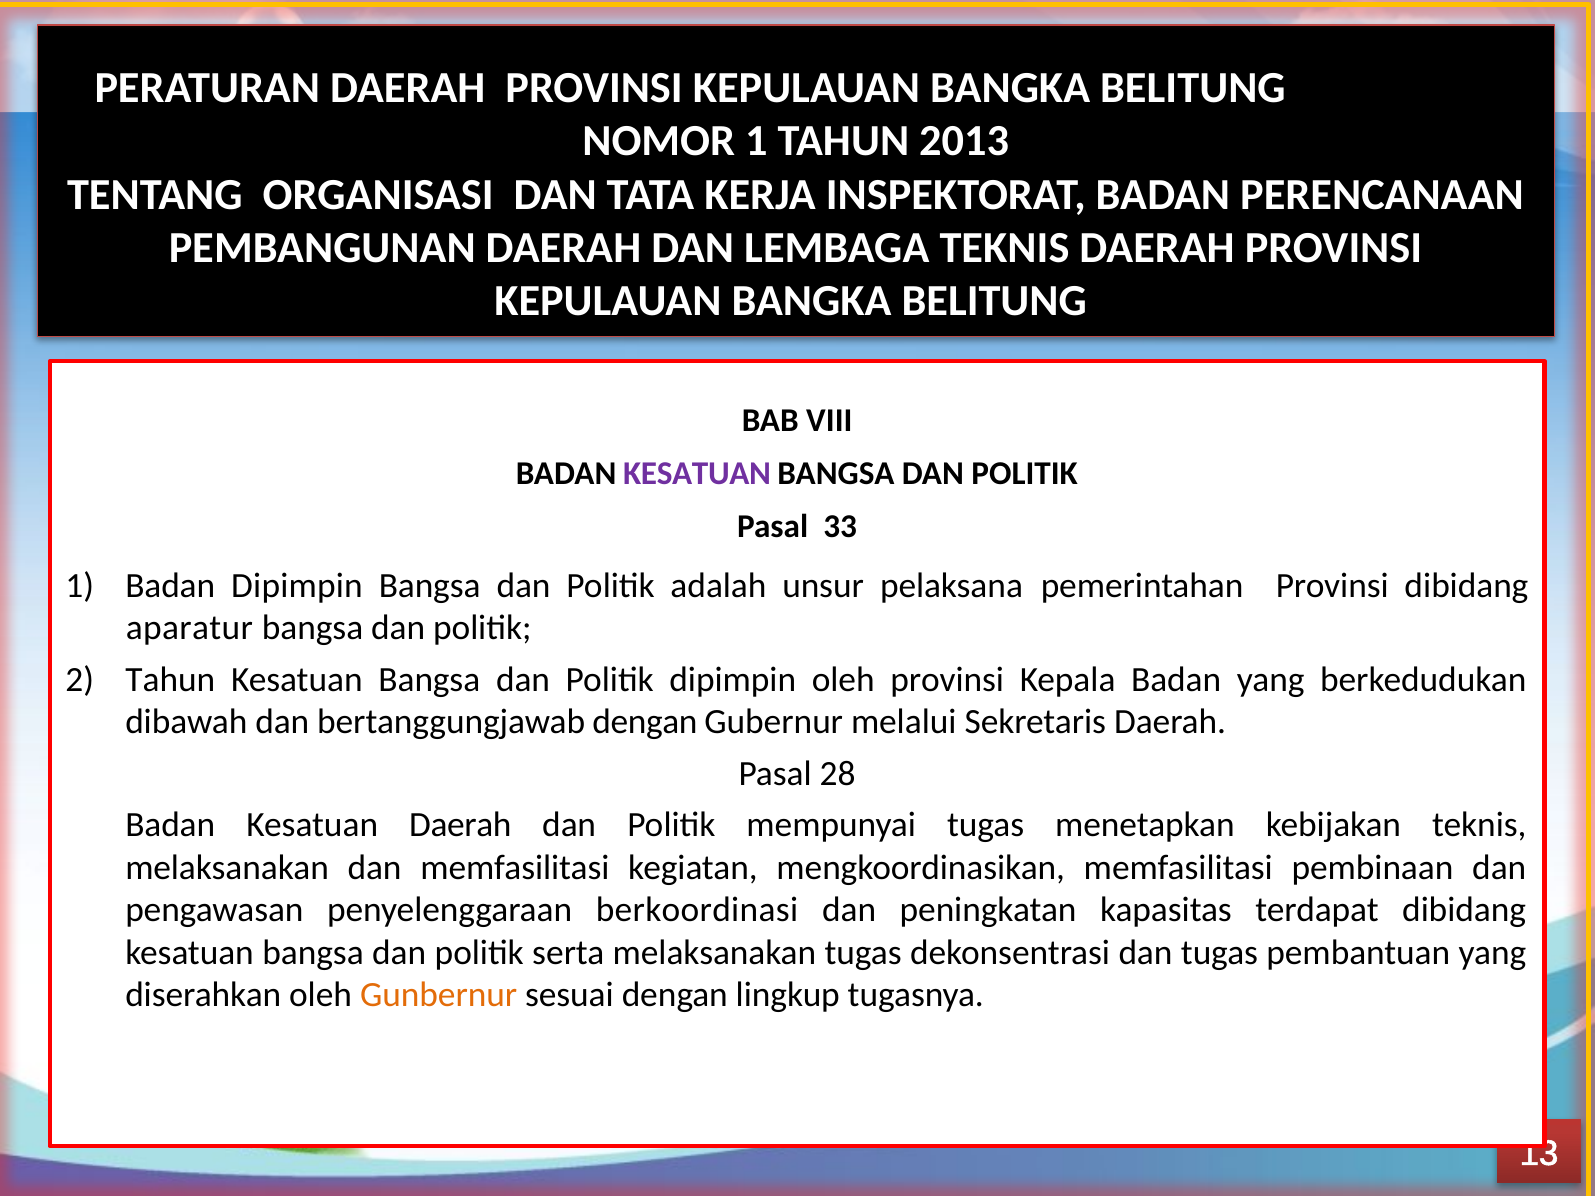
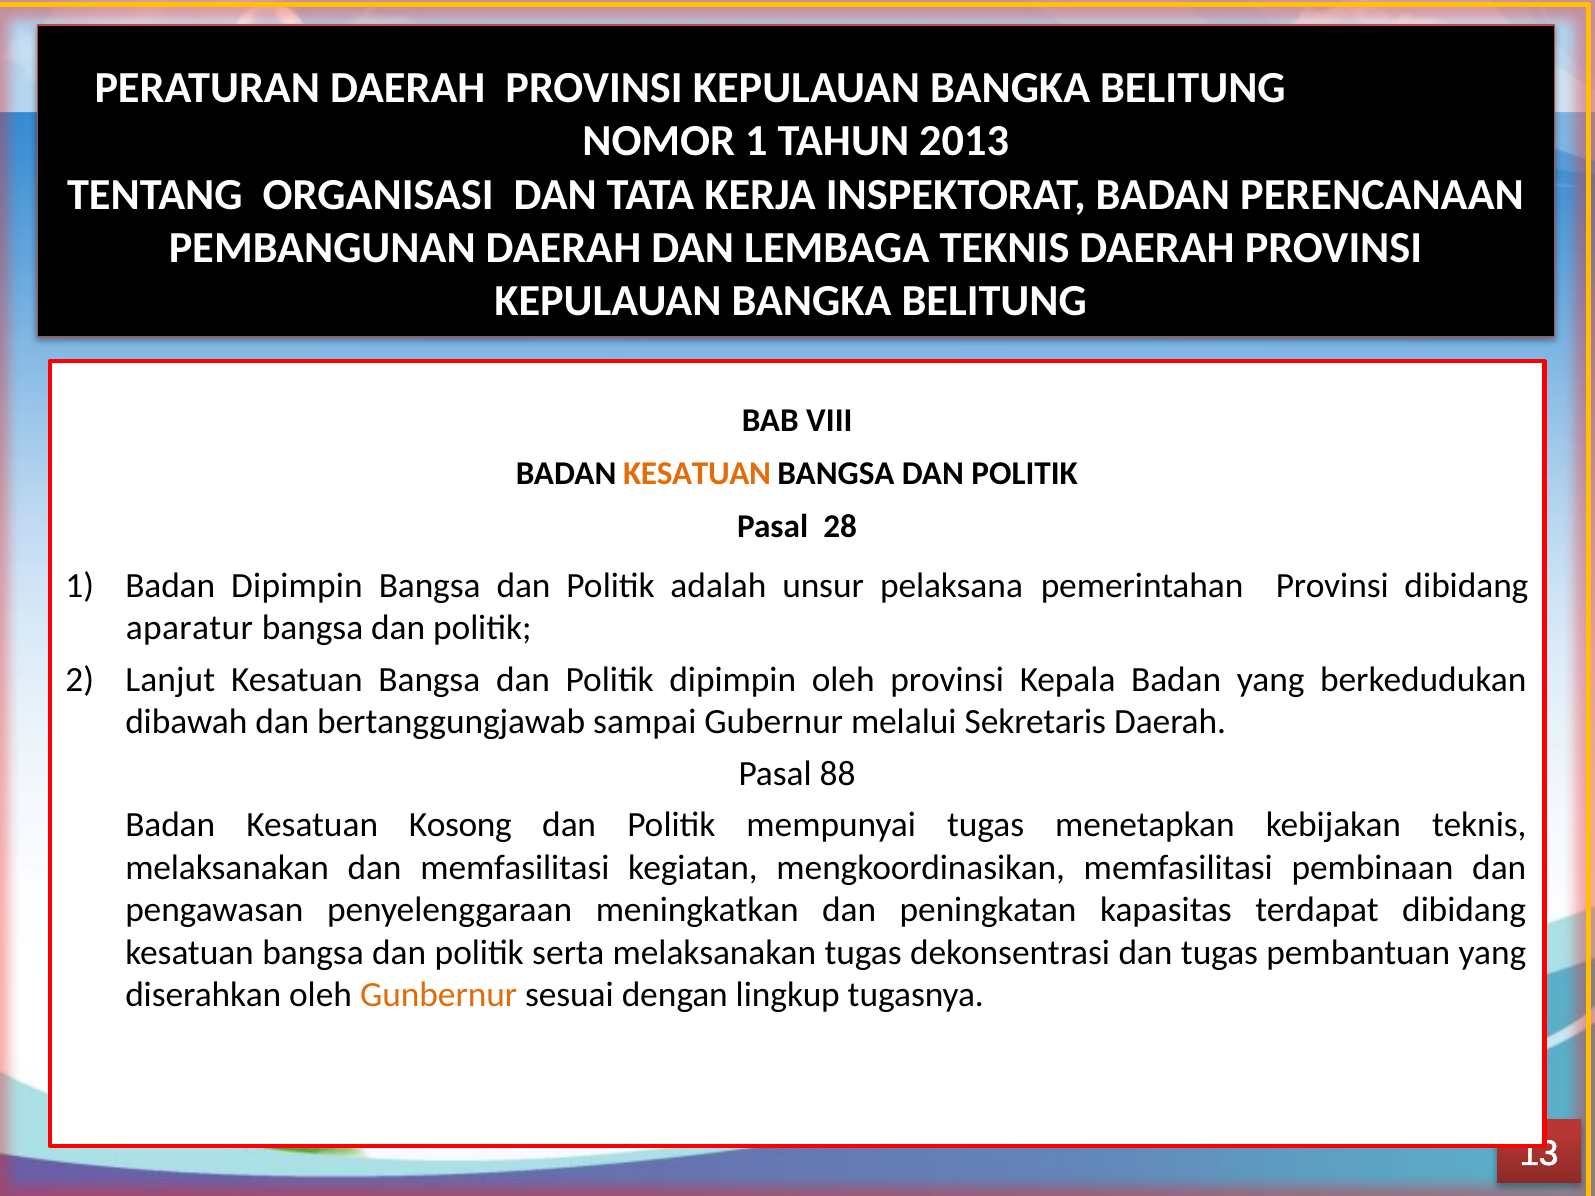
KESATUAN colour: purple -> orange (697, 473)
33: 33 -> 28 (840, 527)
Tahun: Tahun -> Lanjut (170, 680)
bertanggungjawab dengan: dengan -> sampai (645, 722)
28: 28 -> 88 (838, 774)
Kesatuan Daerah: Daerah -> Kosong (460, 825)
berkoordinasi: berkoordinasi -> meningkatkan (697, 910)
